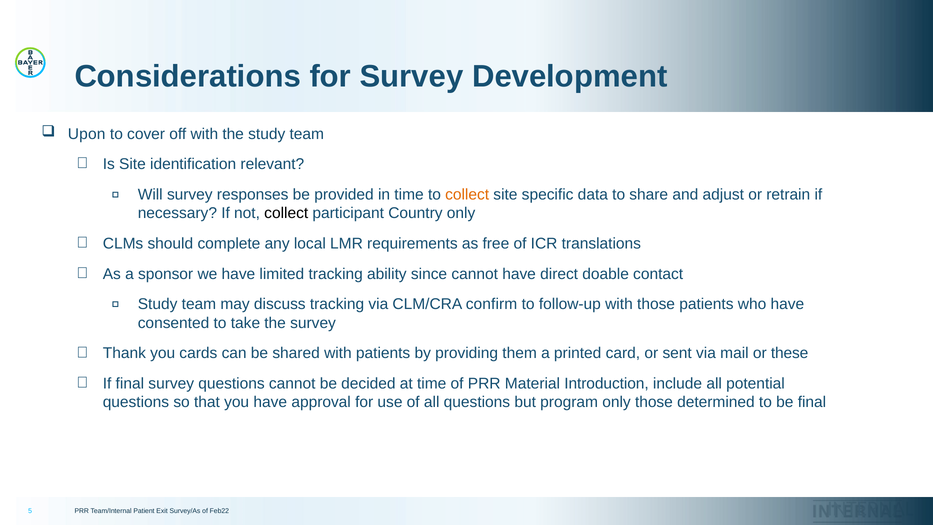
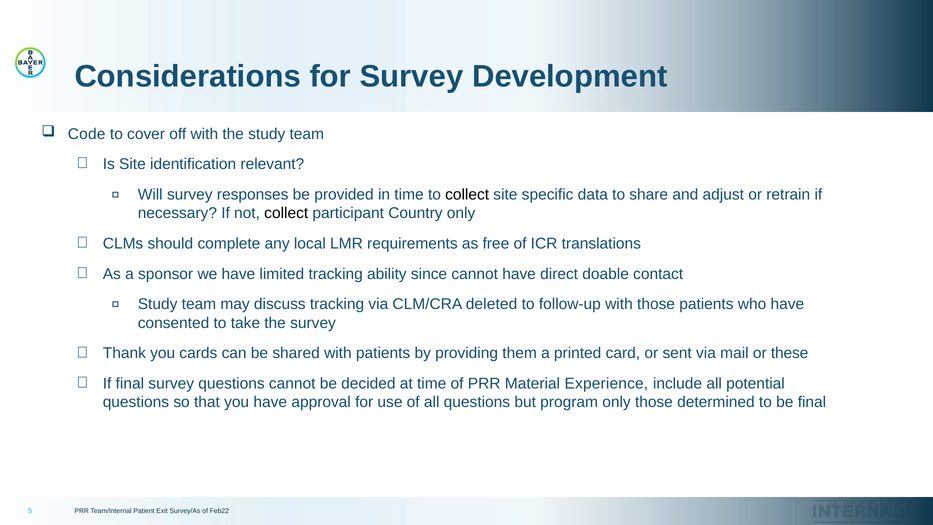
Upon: Upon -> Code (87, 134)
collect colour: orange -> black (467, 195)
confirm: confirm -> deleted (492, 304)
Introduction: Introduction -> Experience (606, 384)
